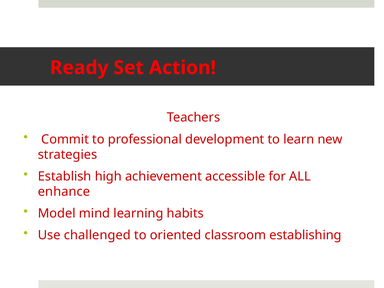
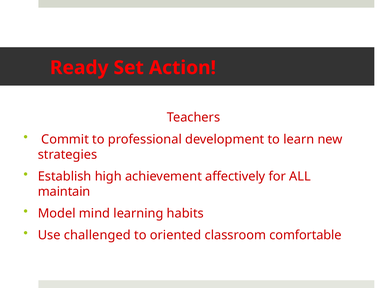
accessible: accessible -> affectively (235, 176)
enhance: enhance -> maintain (64, 192)
establishing: establishing -> comfortable (305, 235)
